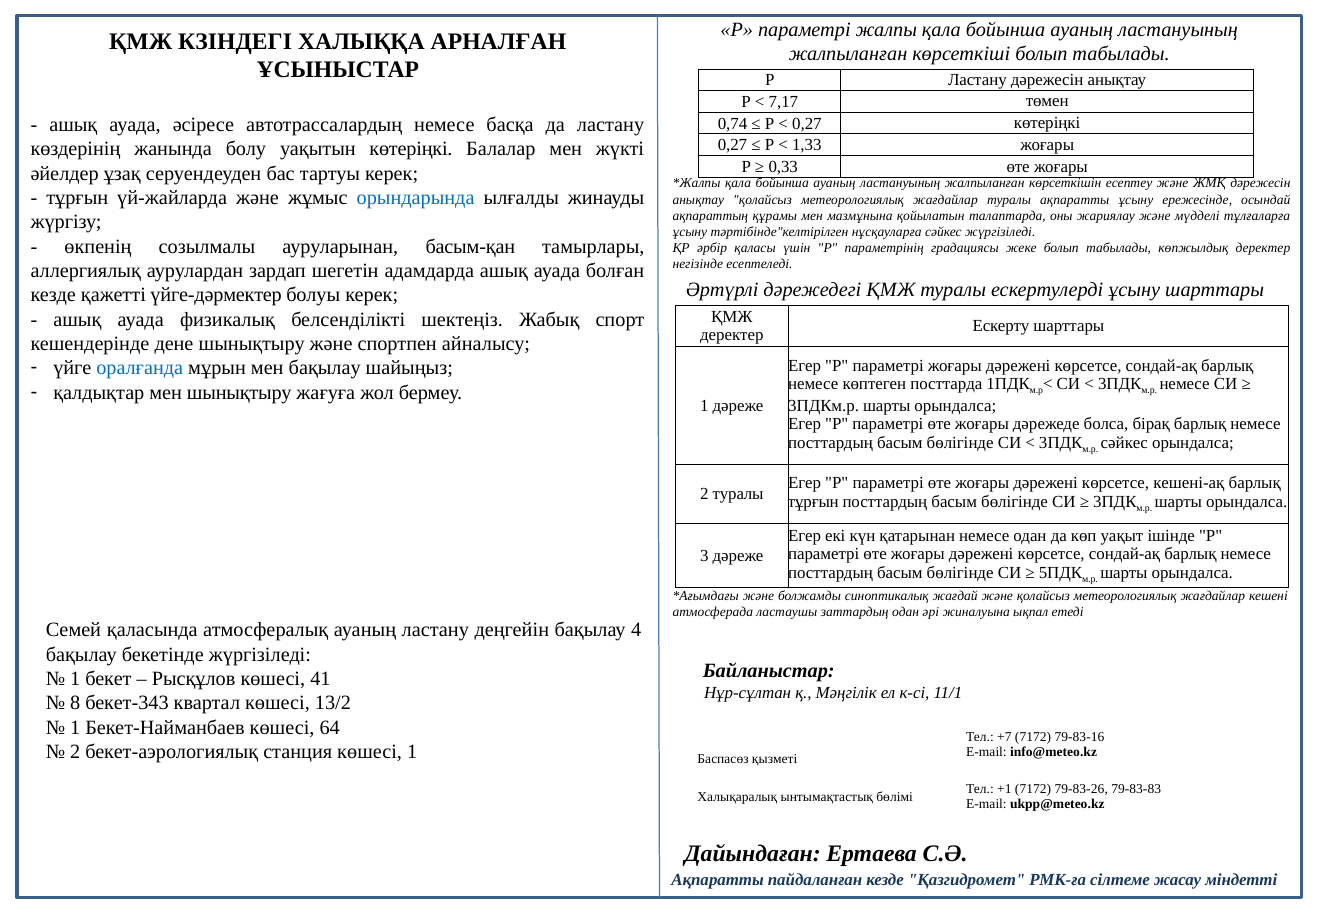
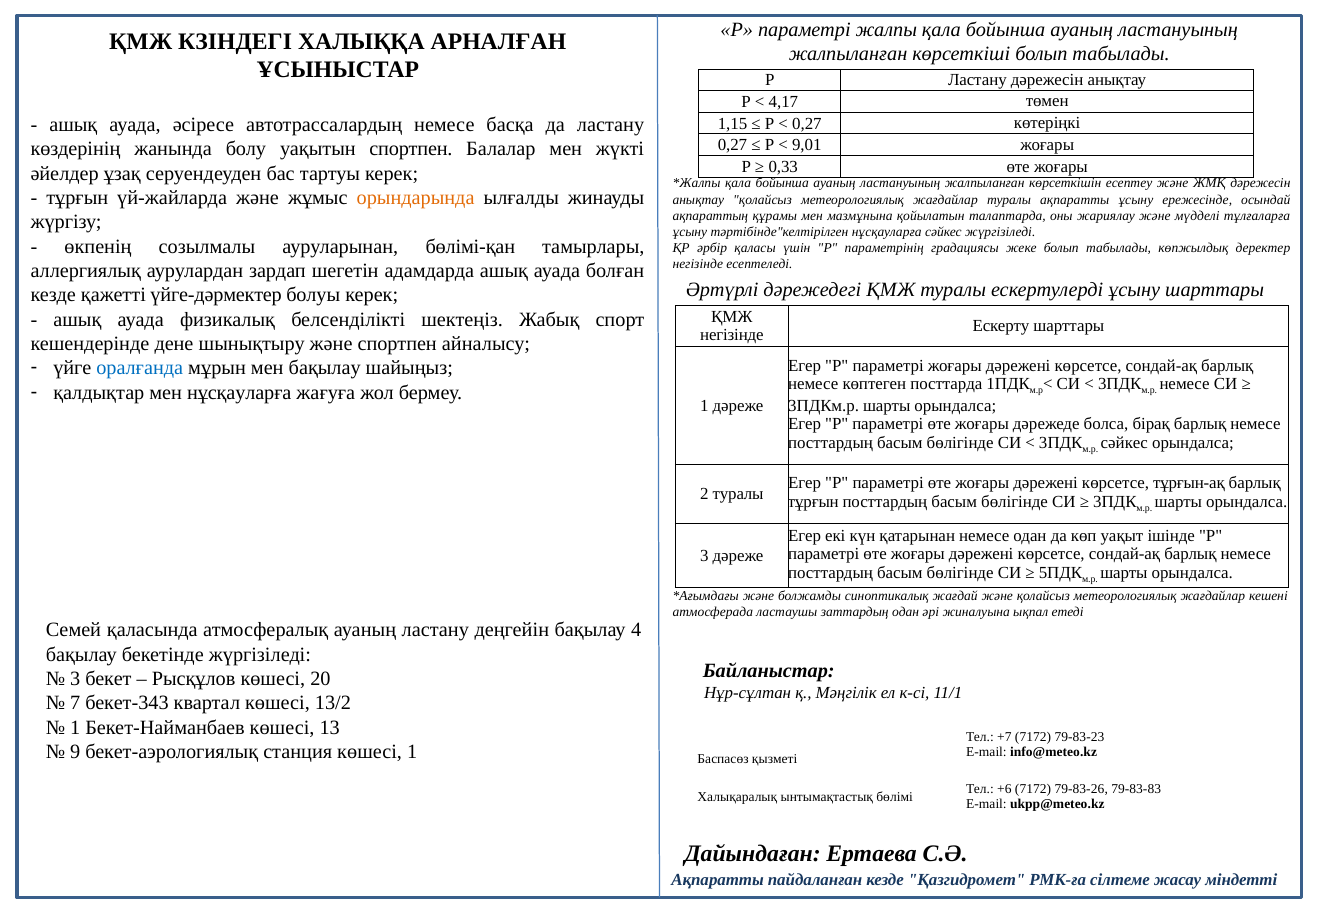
7,17: 7,17 -> 4,17 (783, 102)
0,74: 0,74 -> 1,15 (733, 124)
1,33: 1,33 -> 9,01 (807, 145)
уақытын көтеріңкі: көтеріңкі -> спортпен (411, 149)
орындарында colour: blue -> orange (416, 198)
басым-қан: басым-қан -> бөлімі-қан (470, 246)
деректер: деректер -> негізінде (732, 335)
мен шынықтыру: шынықтыру -> нұсқауларға (239, 393)
кешені-ақ: кешені-ақ -> тұрғын-ақ (1189, 483)
1: 1 -> 3 (75, 679)
41: 41 -> 20 (320, 679)
8: 8 -> 7 (75, 703)
64: 64 -> 13 (330, 728)
79-83-16: 79-83-16 -> 79-83-23 (1079, 737)
2: 2 -> 9 (75, 752)
+1: +1 -> +6 (1004, 789)
